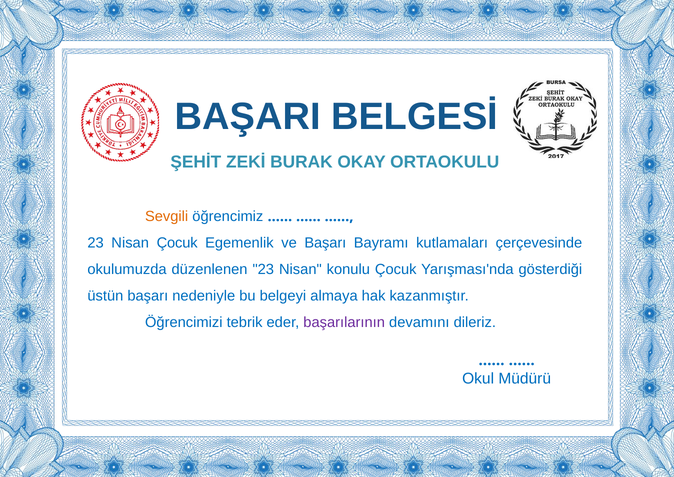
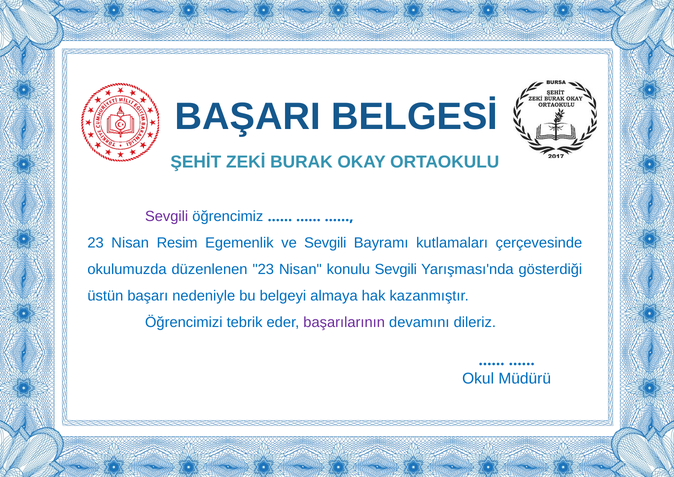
Sevgili colour: orange -> purple (167, 216)
Nisan Çocuk: Çocuk -> Resim (177, 242)
ve Başarı: Başarı -> Sevgili (325, 242)
konulu Çocuk: Çocuk -> Sevgili (396, 269)
